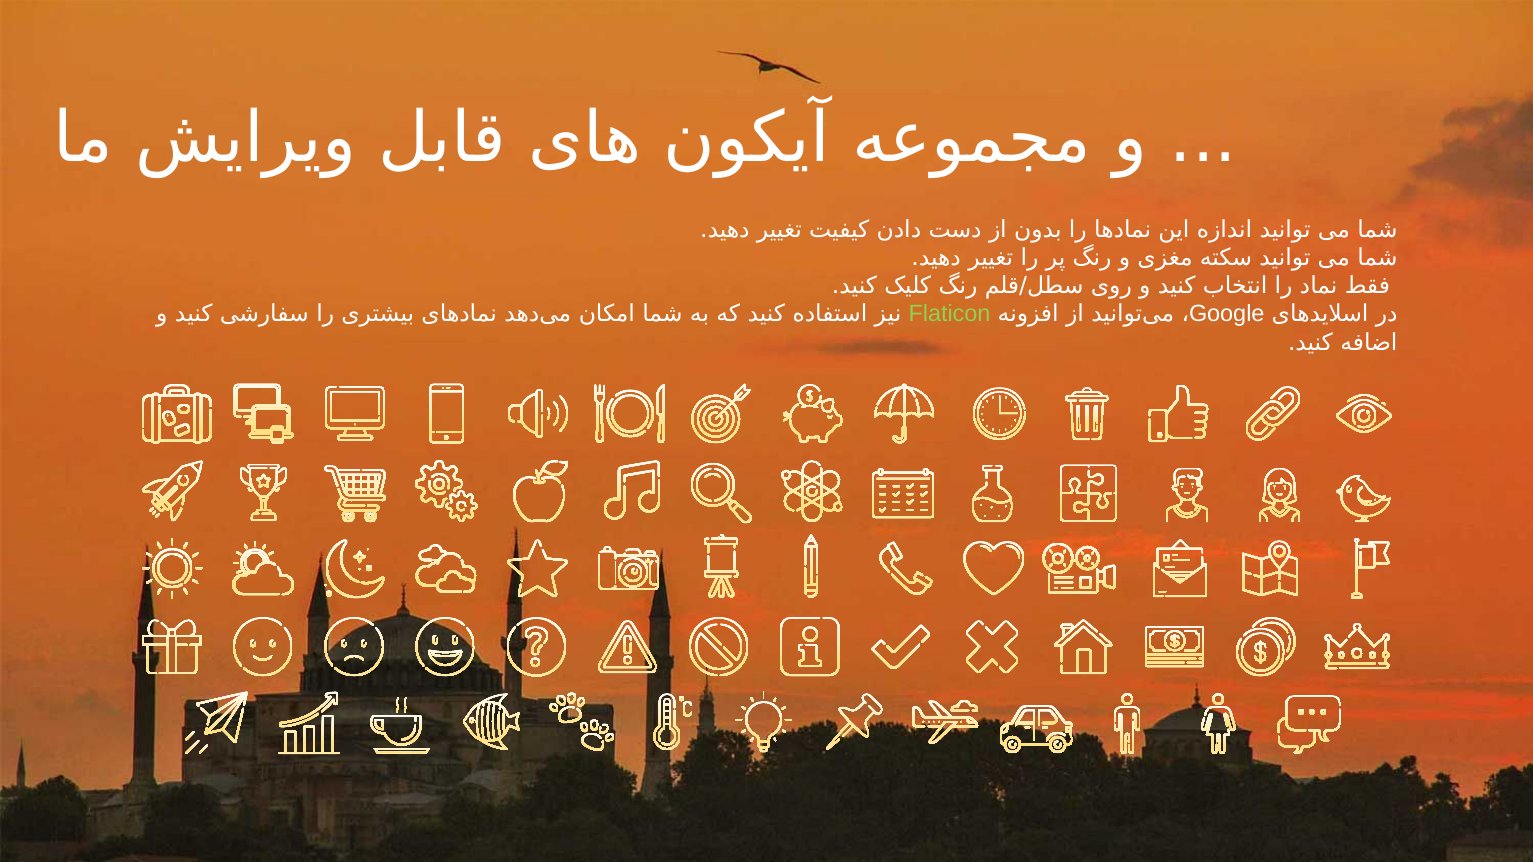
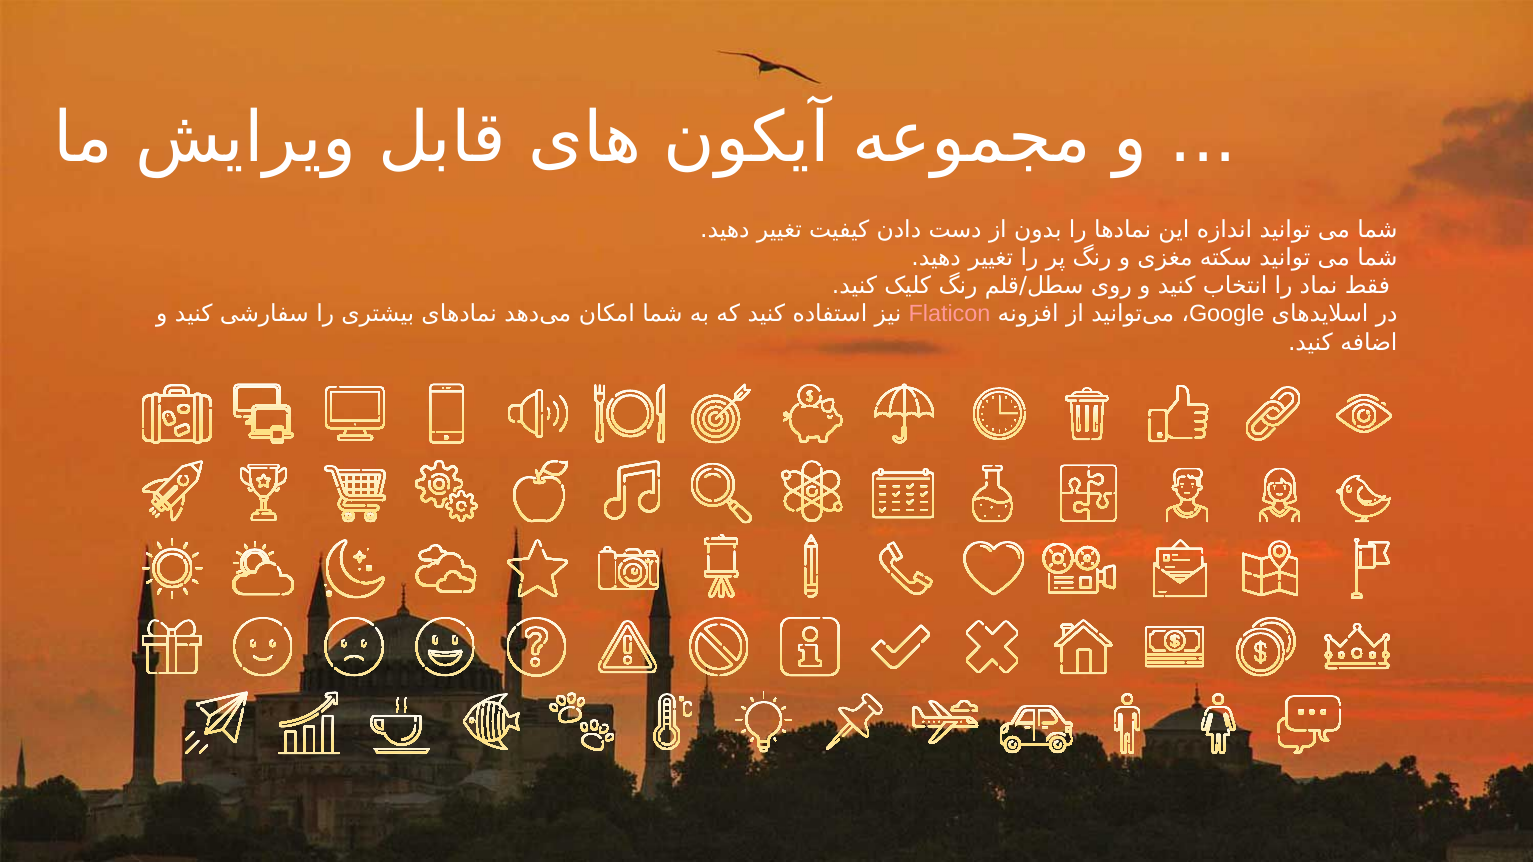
Flaticon colour: light green -> pink (950, 314)
